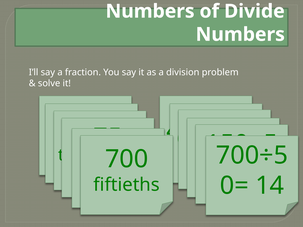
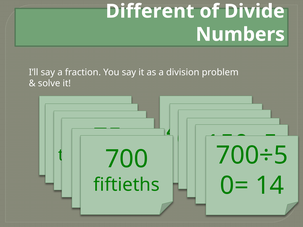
Numbers: Numbers -> Different (150, 11)
